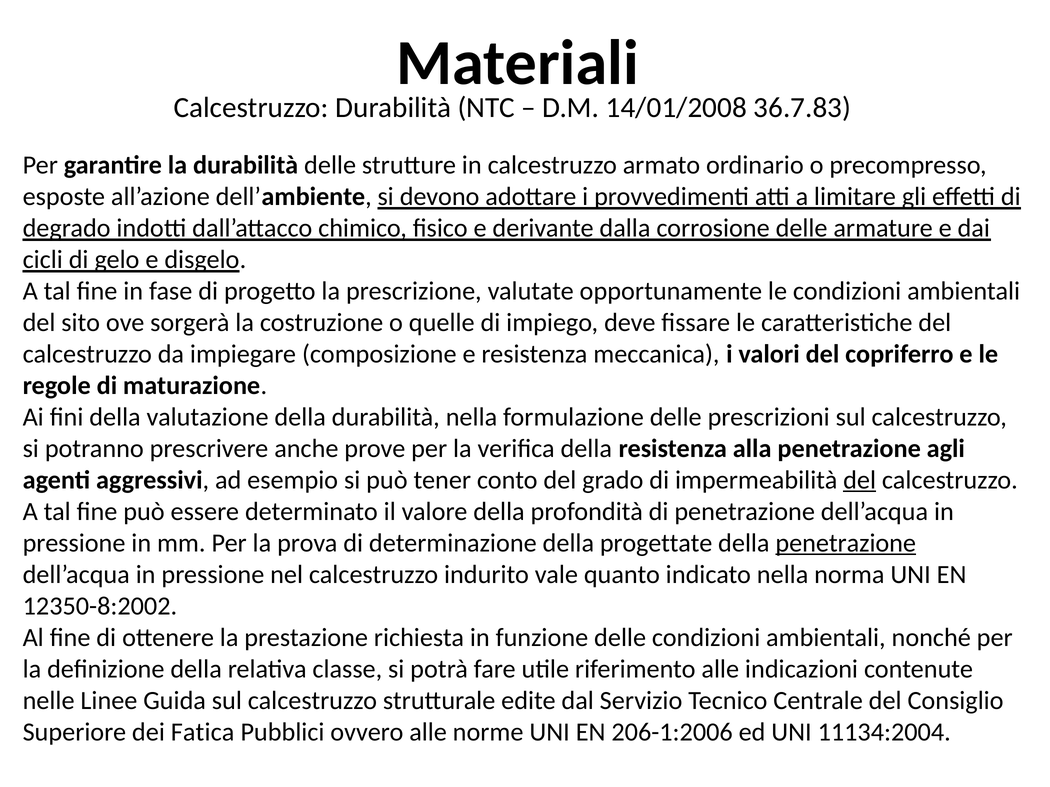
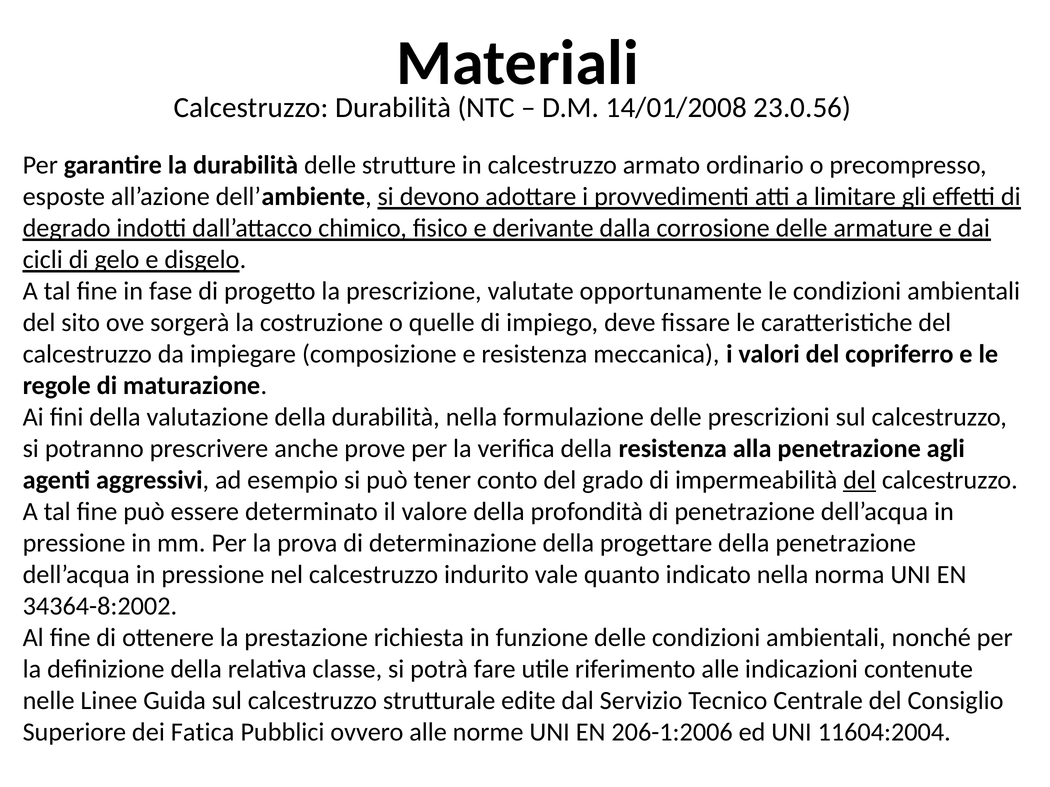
36.7.83: 36.7.83 -> 23.0.56 (802, 108)
progettate: progettate -> progettare (656, 543)
penetrazione underline: present -> none (846, 543)
12350-8:2002: 12350-8:2002 -> 34364-8:2002 (100, 606)
11134:2004: 11134:2004 -> 11604:2004 (884, 732)
